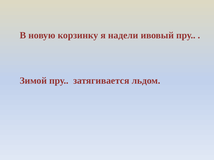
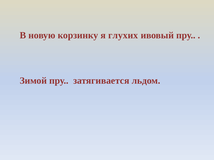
надели: надели -> глухих (123, 35)
